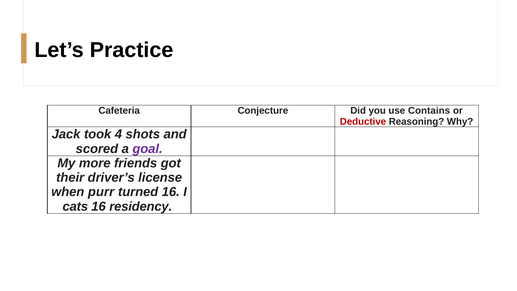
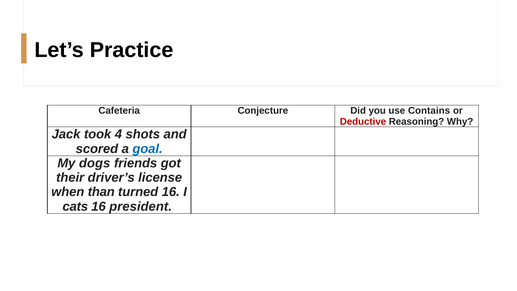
goal colour: purple -> blue (148, 149)
more: more -> dogs (95, 163)
purr: purr -> than (101, 192)
residency: residency -> president (141, 206)
